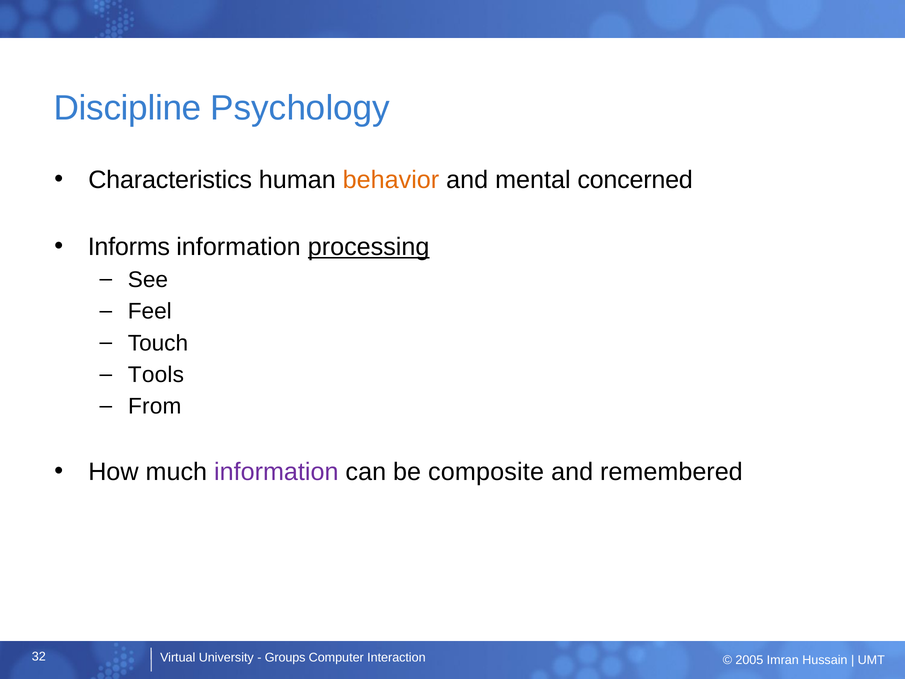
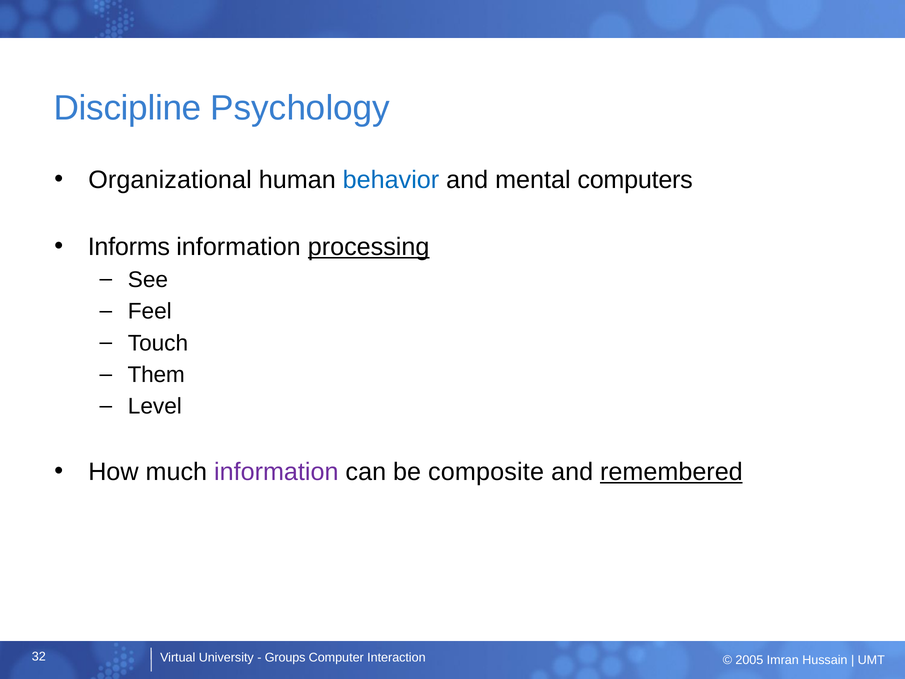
Characteristics: Characteristics -> Organizational (170, 180)
behavior colour: orange -> blue (391, 180)
concerned: concerned -> computers (635, 180)
Tools: Tools -> Them (156, 375)
From: From -> Level (155, 406)
remembered underline: none -> present (671, 472)
